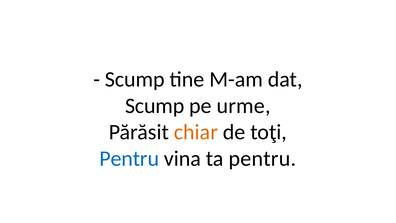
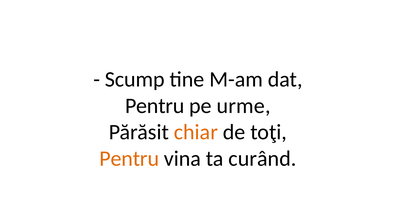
Scump: Scump -> Pentru (155, 106)
Pentru colour: blue -> orange (129, 158)
ta pentru: pentru -> curând (262, 158)
